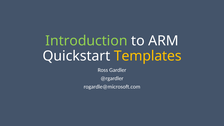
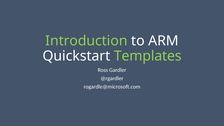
Templates colour: yellow -> light green (148, 56)
